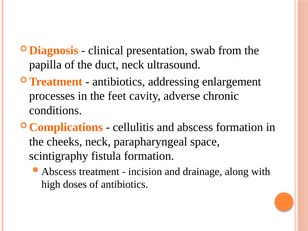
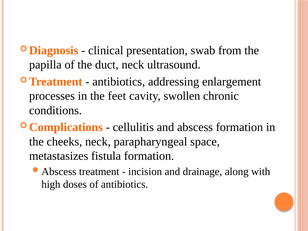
adverse: adverse -> swollen (182, 96)
scintigraphy: scintigraphy -> metastasizes (59, 156)
